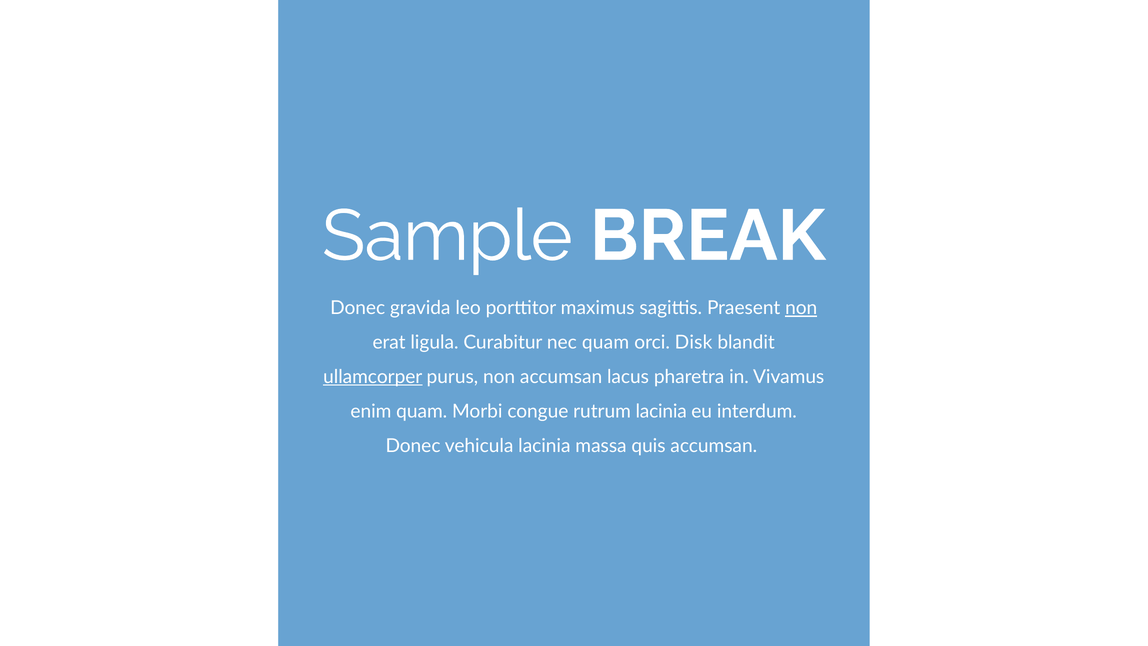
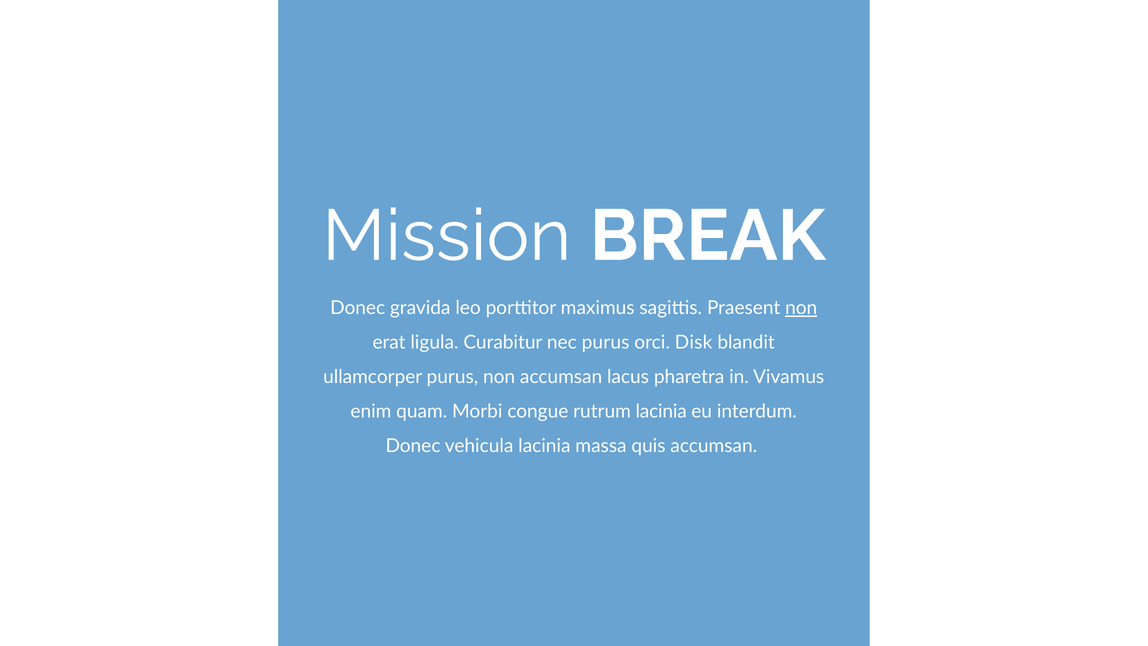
Sample: Sample -> Mission (447, 236)
nec quam: quam -> purus (606, 342)
ullamcorper underline: present -> none (373, 377)
